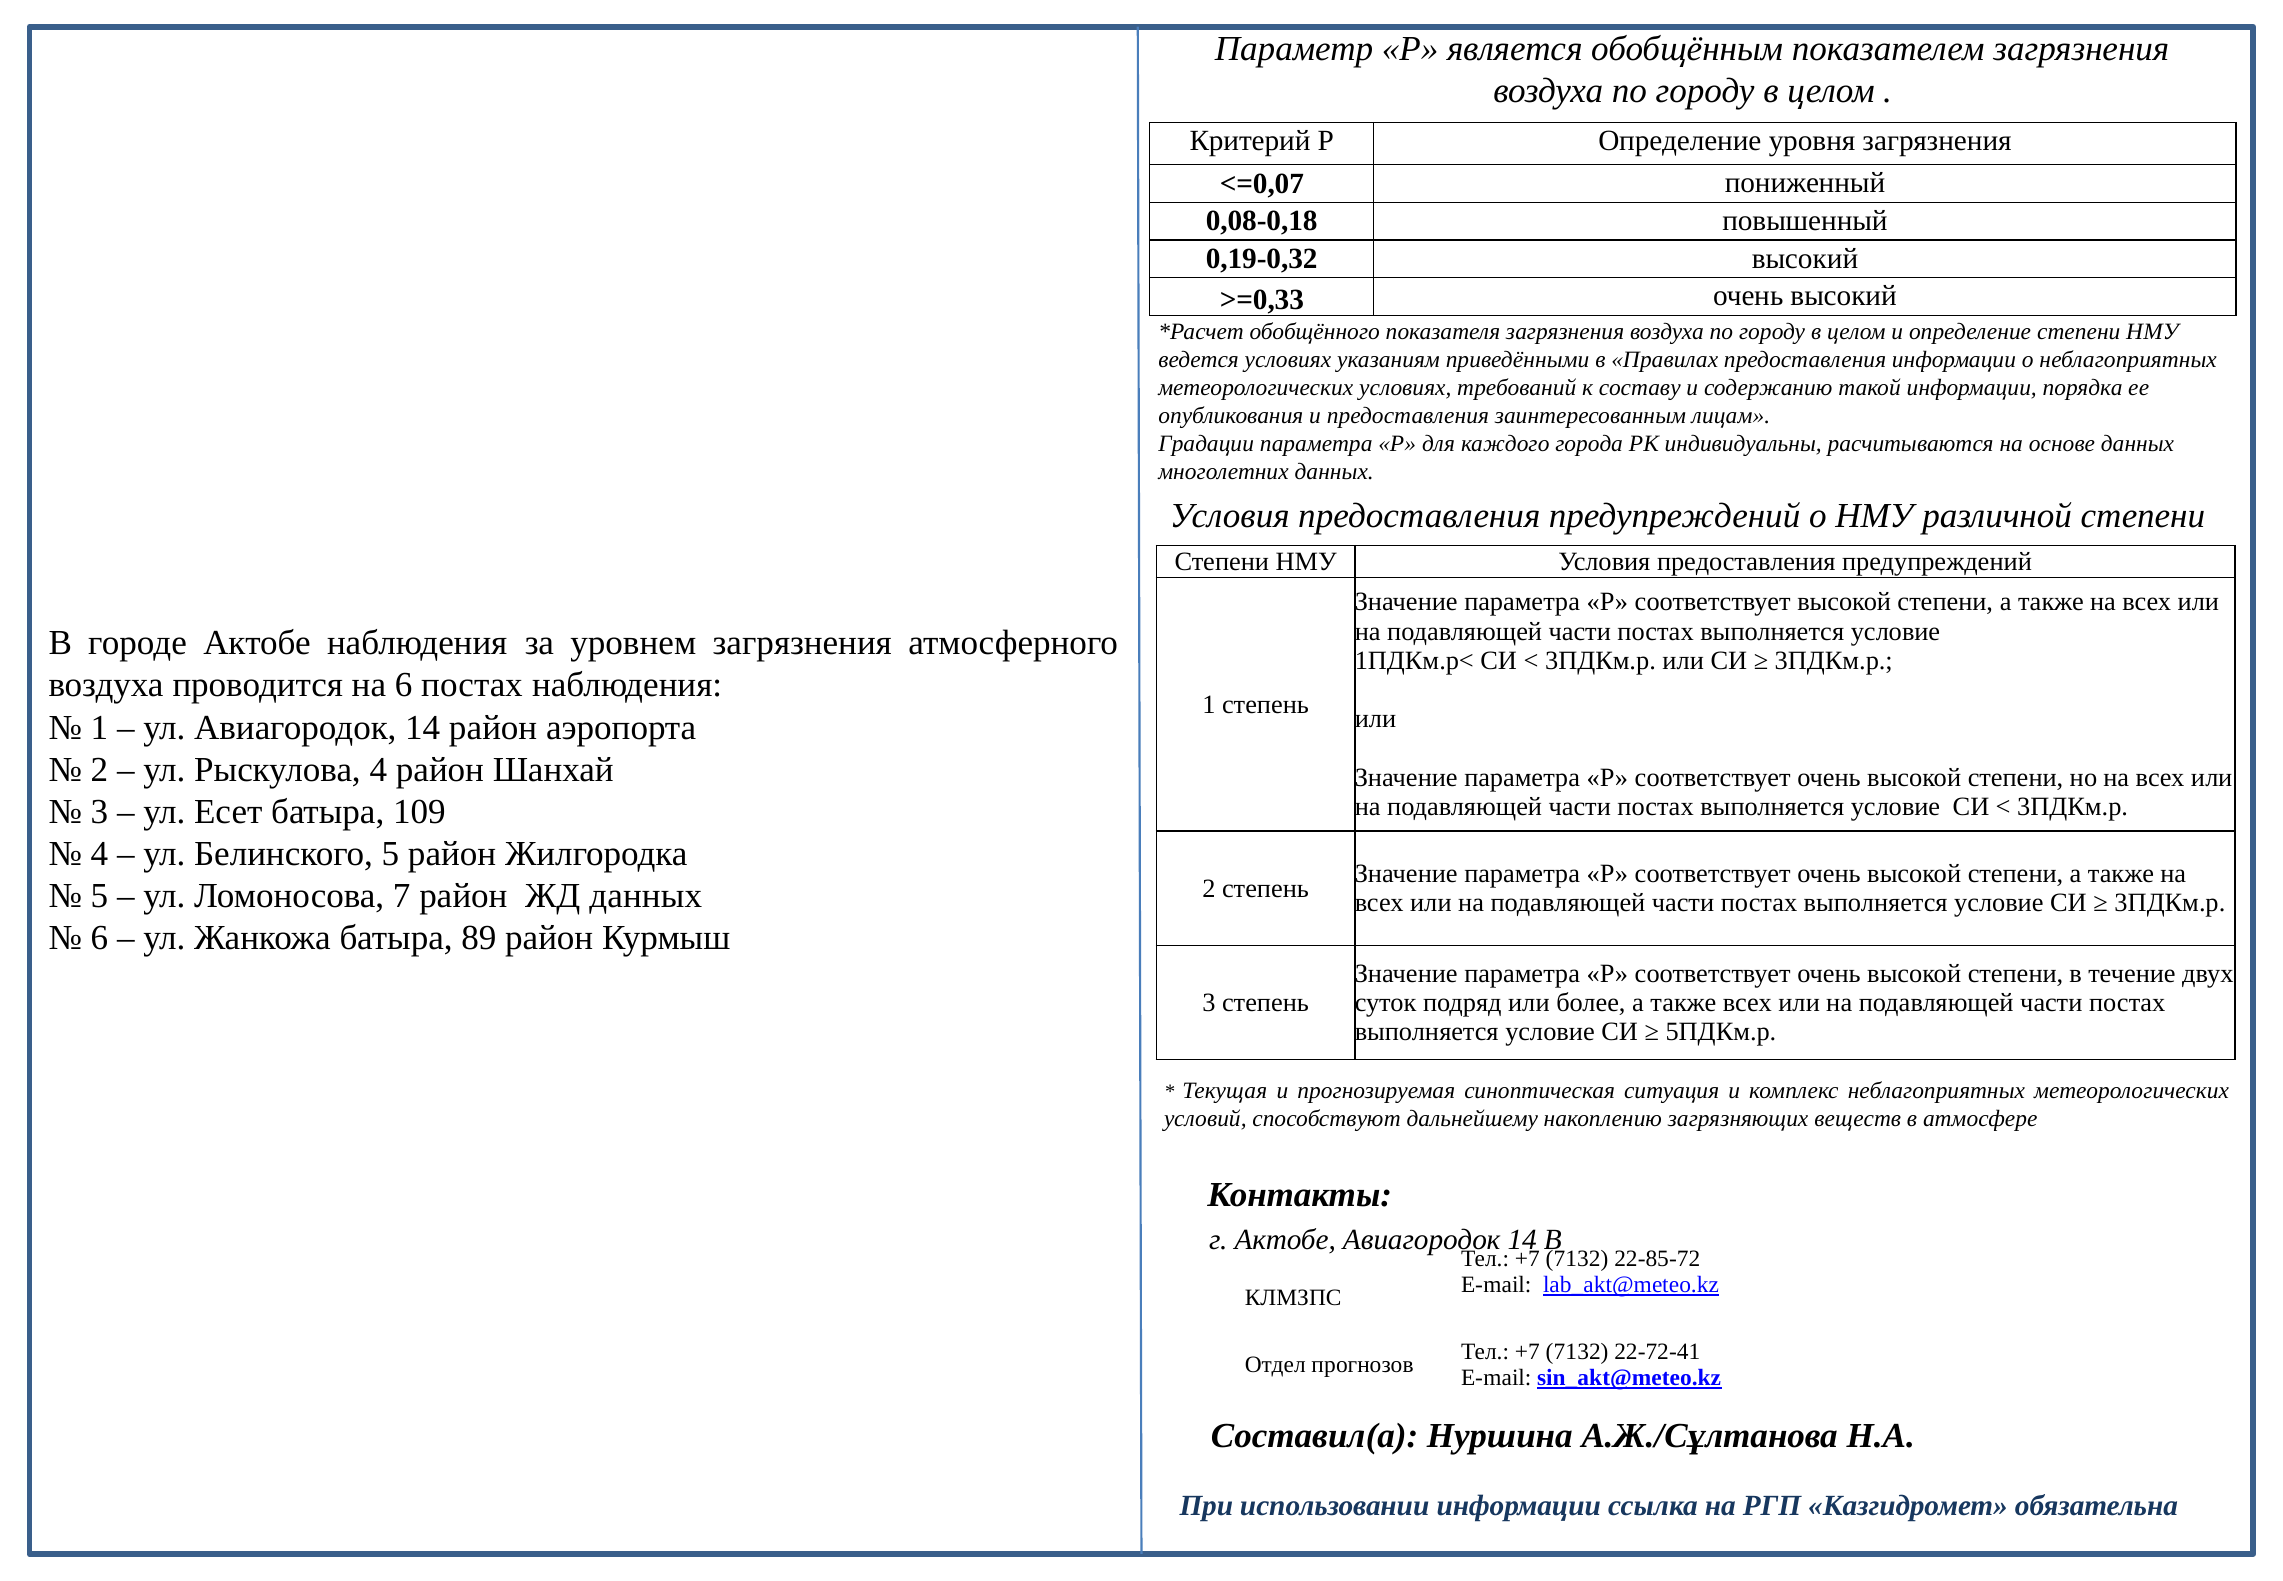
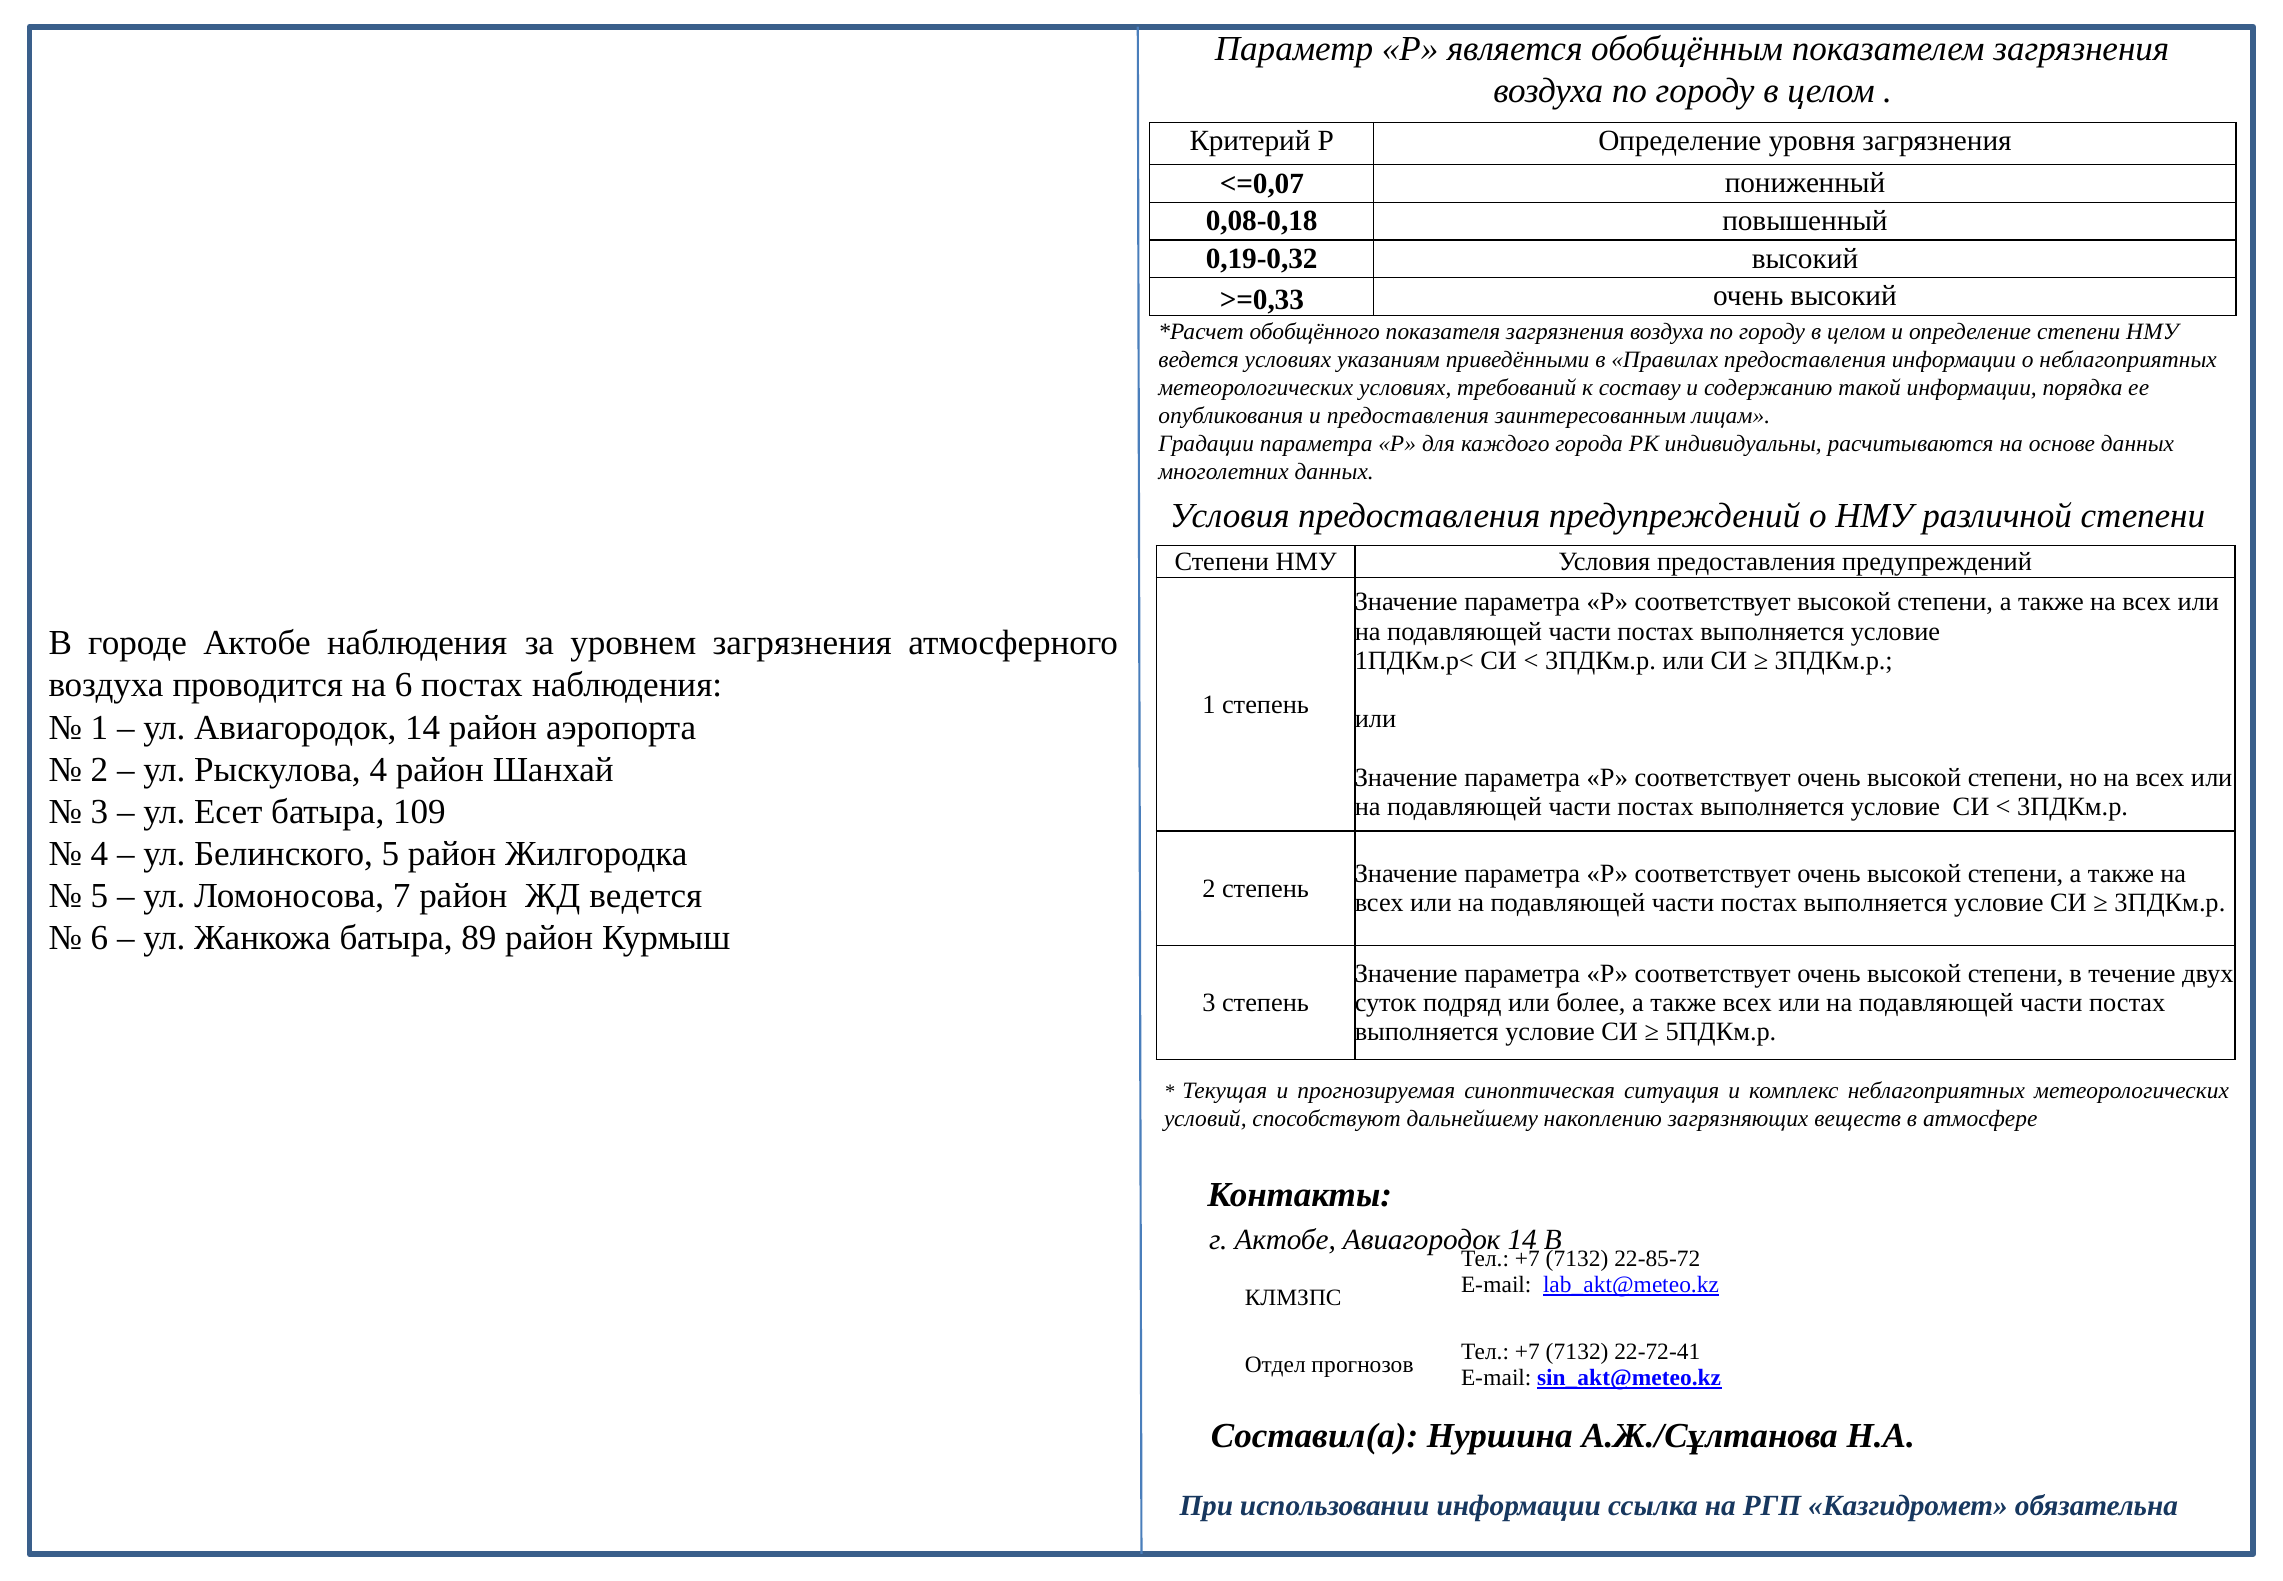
ЖД данных: данных -> ведется (646, 896)
